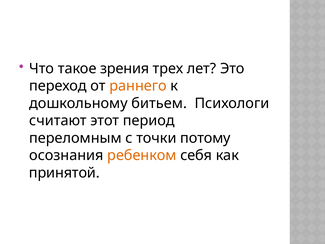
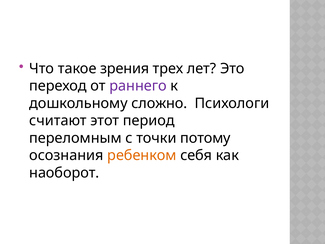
раннего colour: orange -> purple (138, 86)
битьем: битьем -> сложно (159, 103)
принятой: принятой -> наоборот (64, 173)
